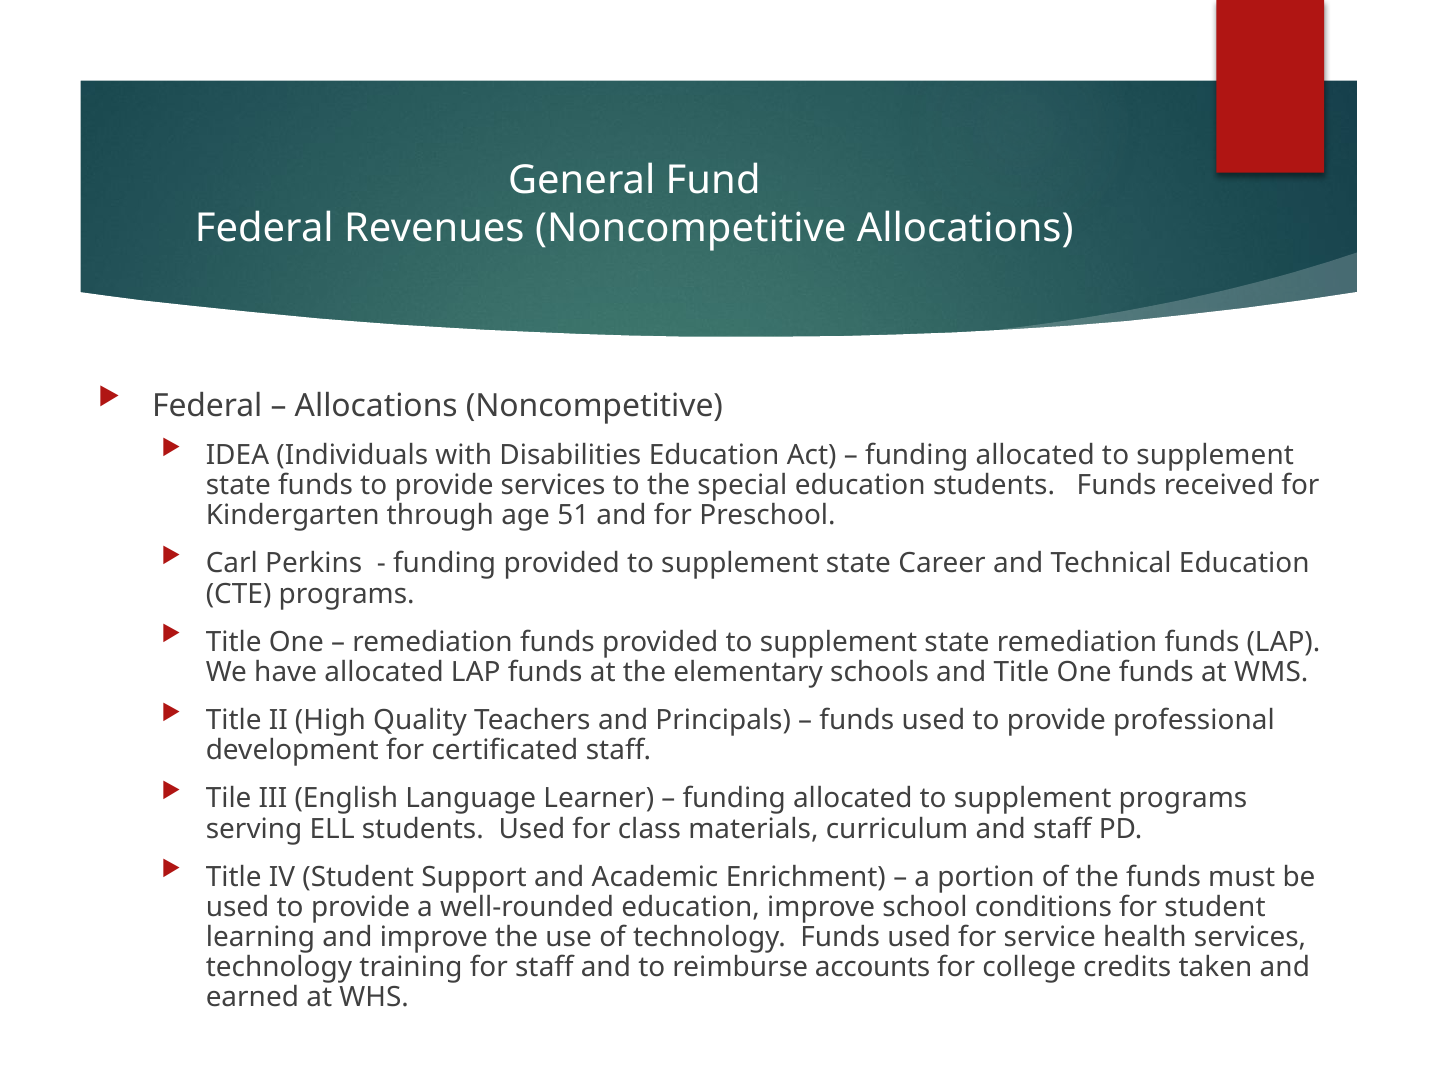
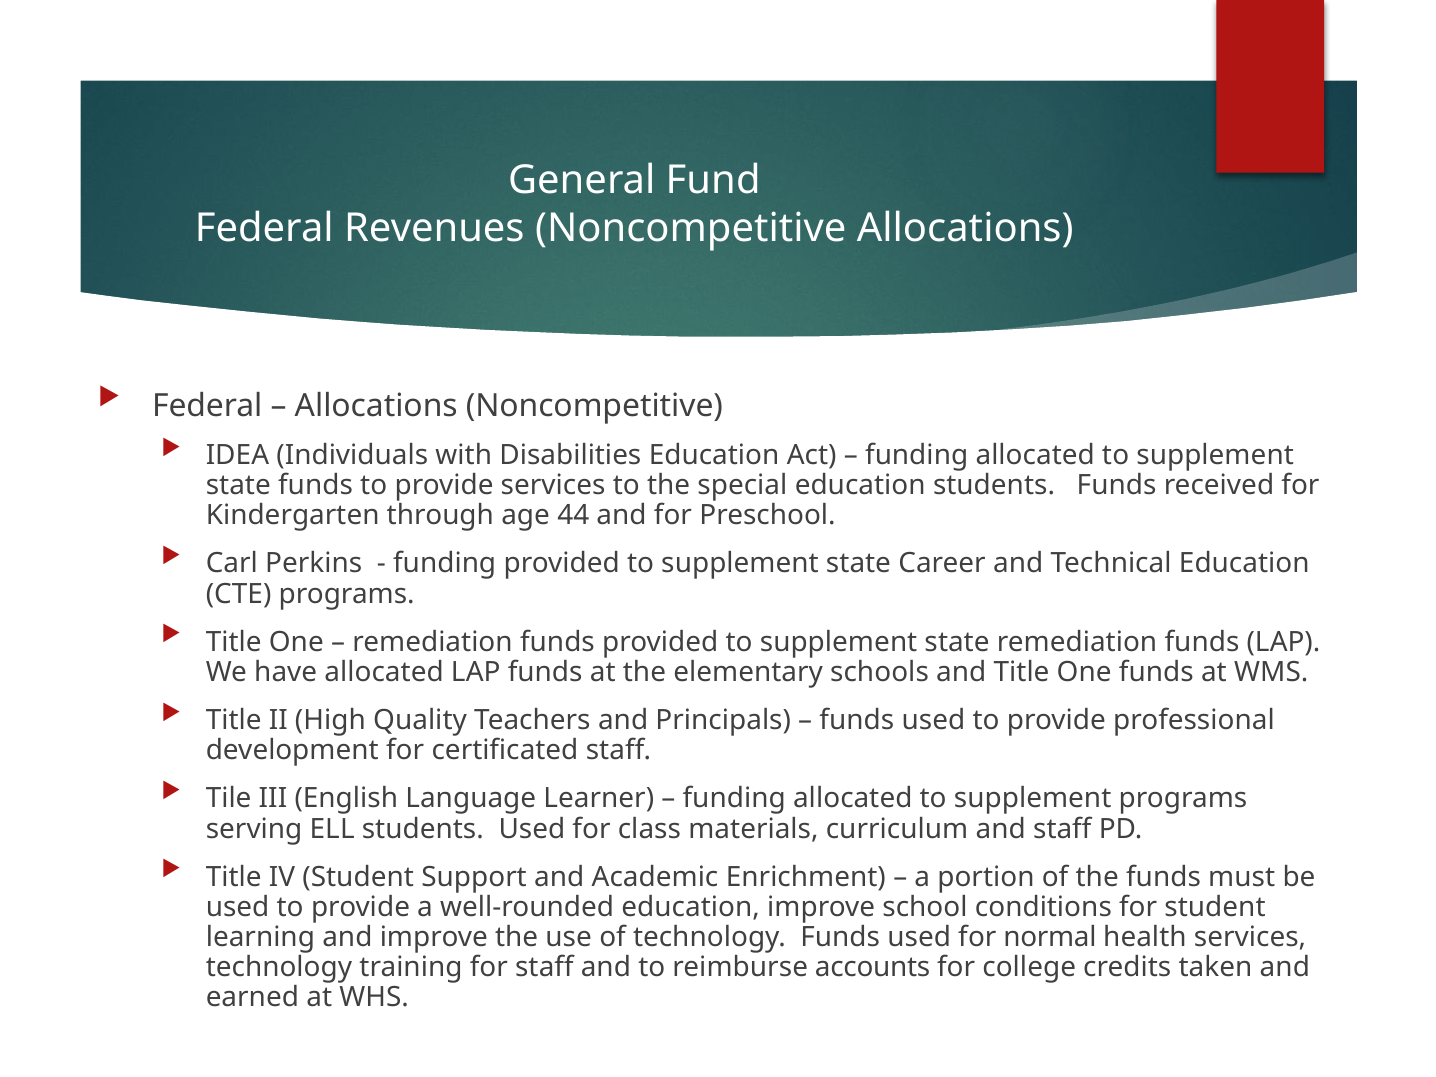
51: 51 -> 44 (573, 516)
service: service -> normal (1050, 937)
